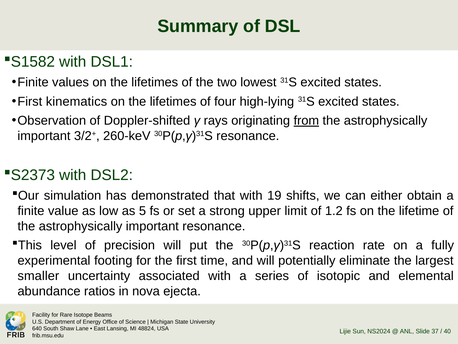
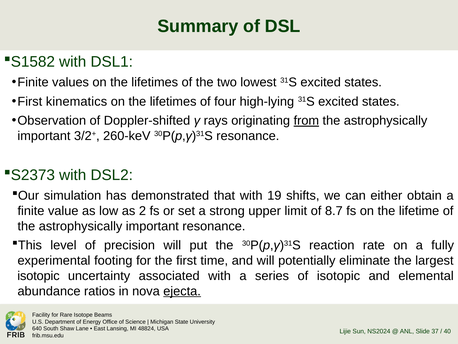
5: 5 -> 2 (142, 211)
1.2: 1.2 -> 8.7 (334, 211)
smaller: smaller -> isotopic (39, 276)
ejecta underline: none -> present (182, 291)
